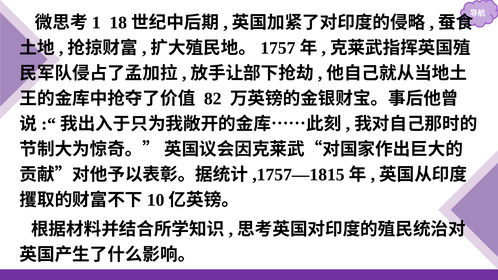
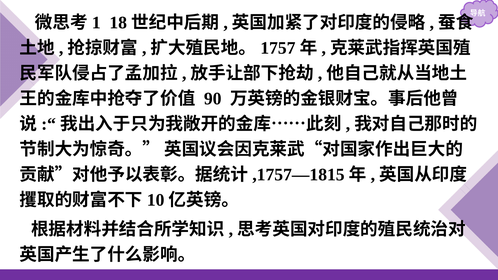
82: 82 -> 90 (213, 99)
